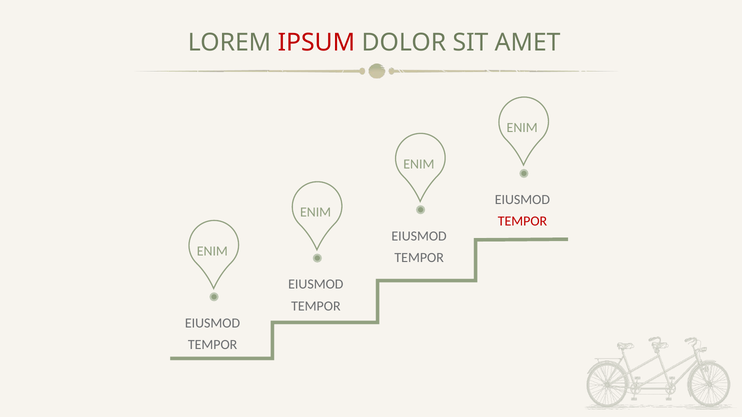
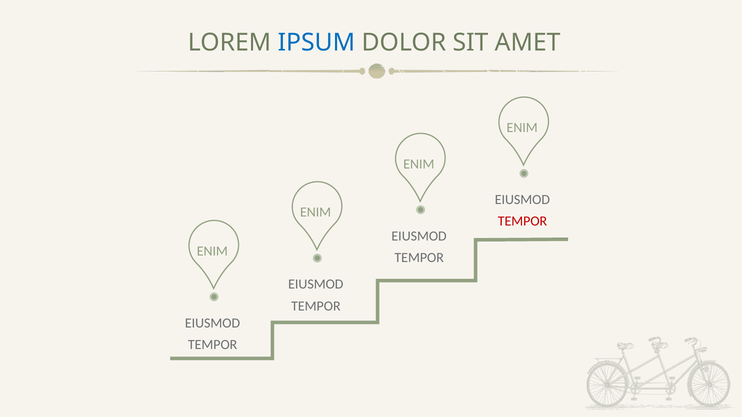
IPSUM colour: red -> blue (316, 43)
